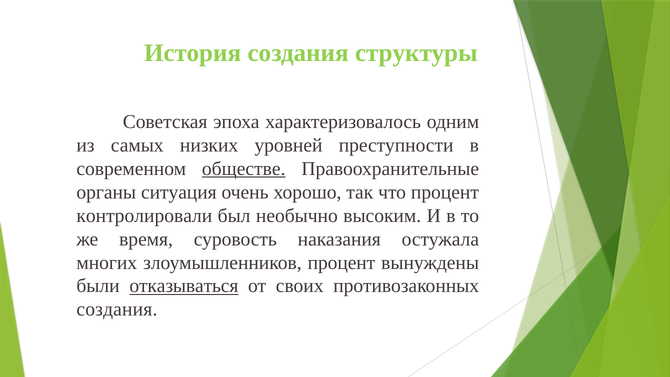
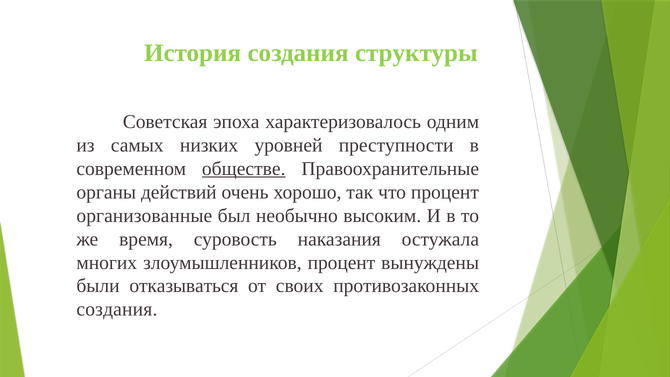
ситуация: ситуация -> действий (179, 192)
контролировали: контролировали -> организованные (144, 216)
отказываться underline: present -> none (184, 286)
